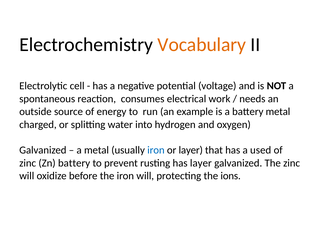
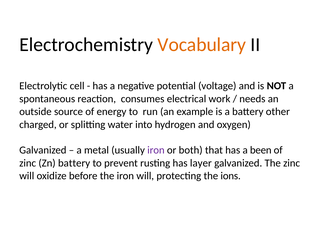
battery metal: metal -> other (278, 112)
iron colour: blue -> purple (156, 150)
or layer: layer -> both (191, 150)
used: used -> been (261, 150)
